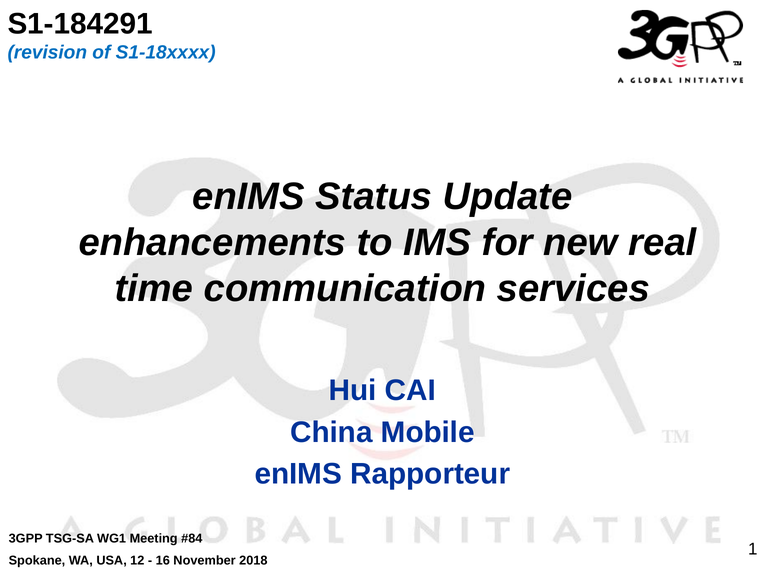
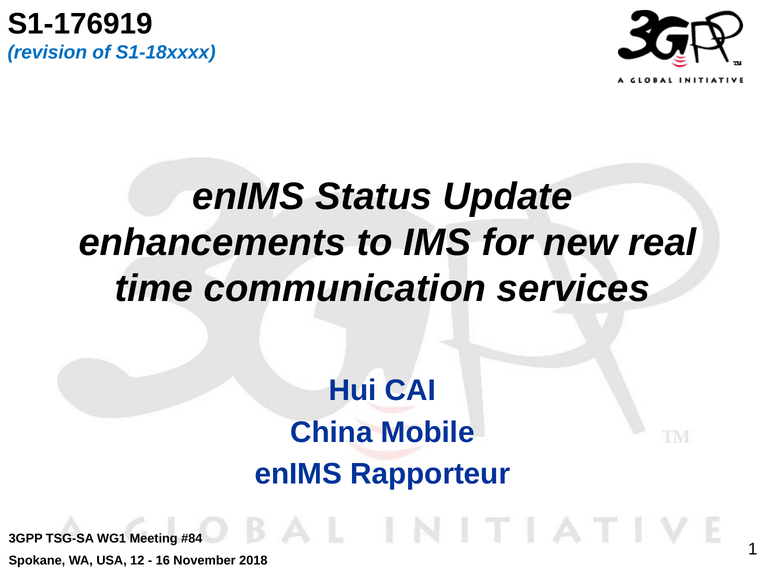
S1-184291: S1-184291 -> S1-176919 (80, 24)
